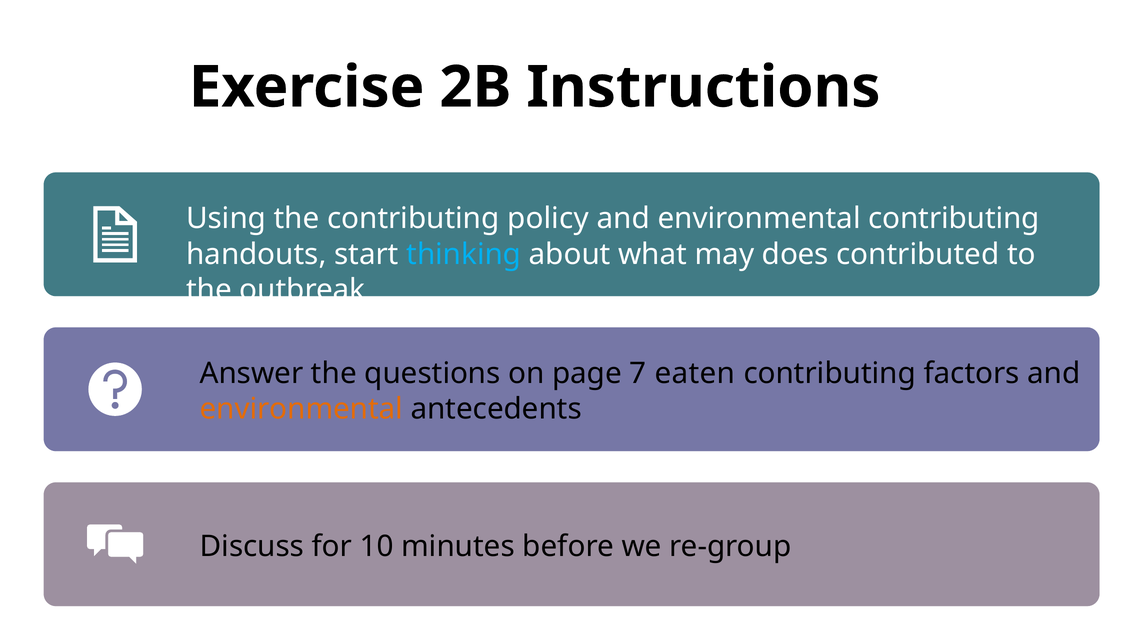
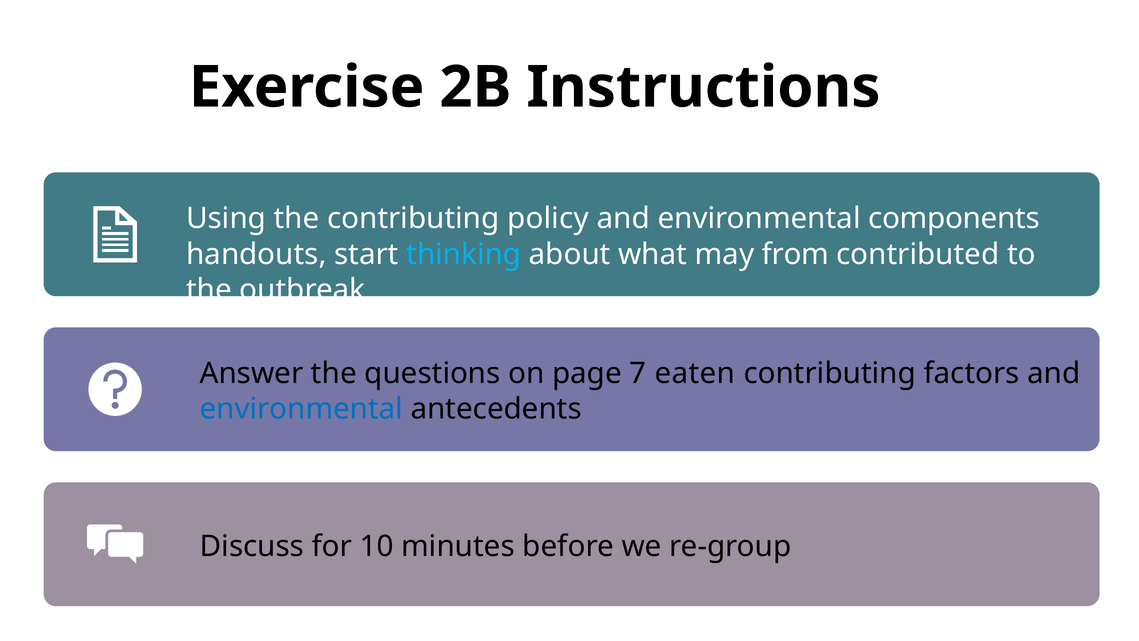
environmental contributing: contributing -> components (954, 219)
does: does -> from (795, 254)
environmental colour: orange -> blue (301, 409)
